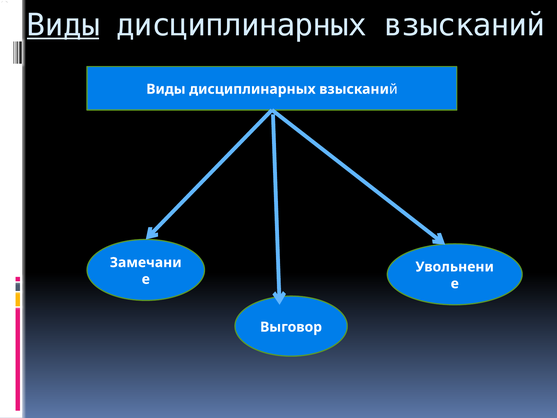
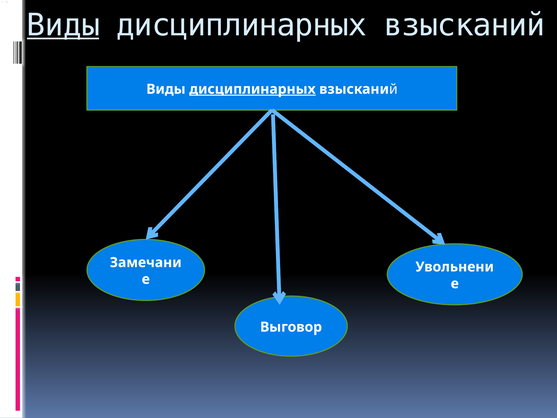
дисциплинарных underline: none -> present (252, 89)
